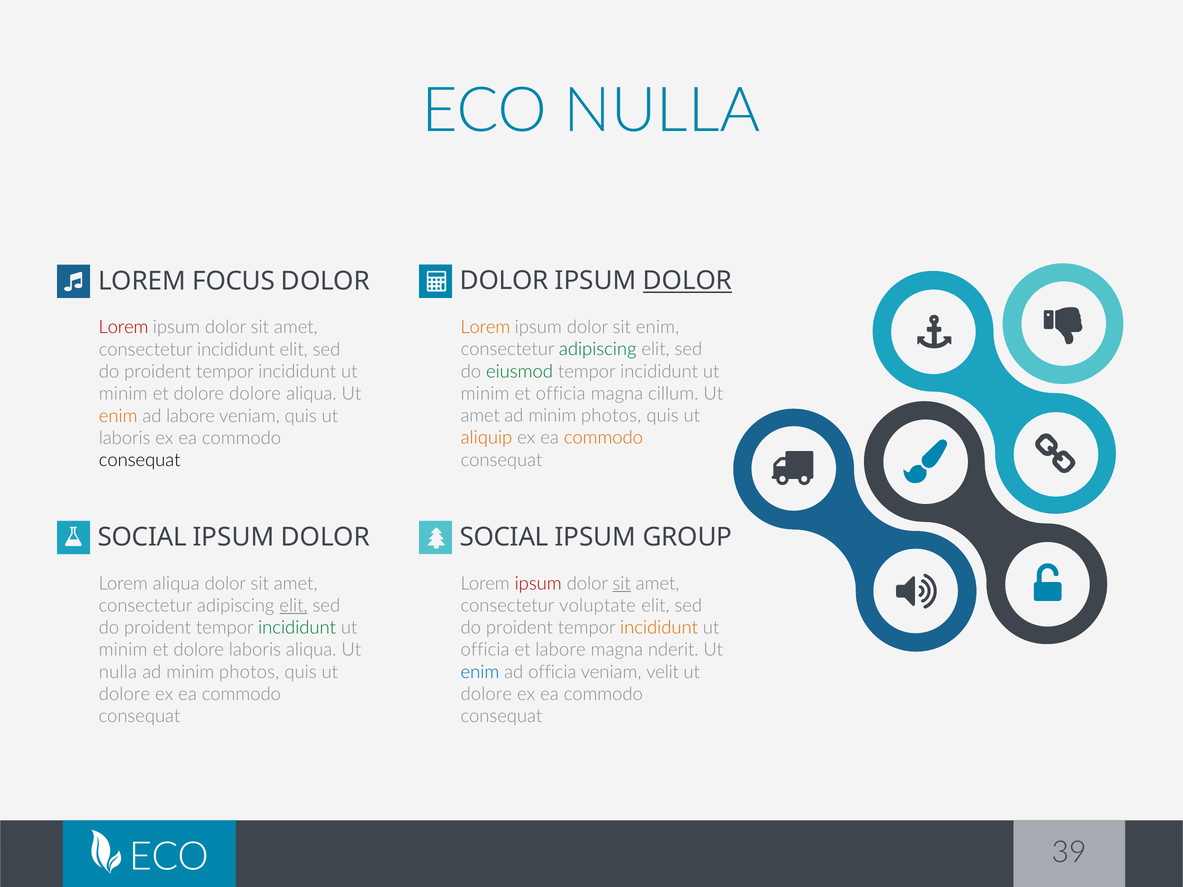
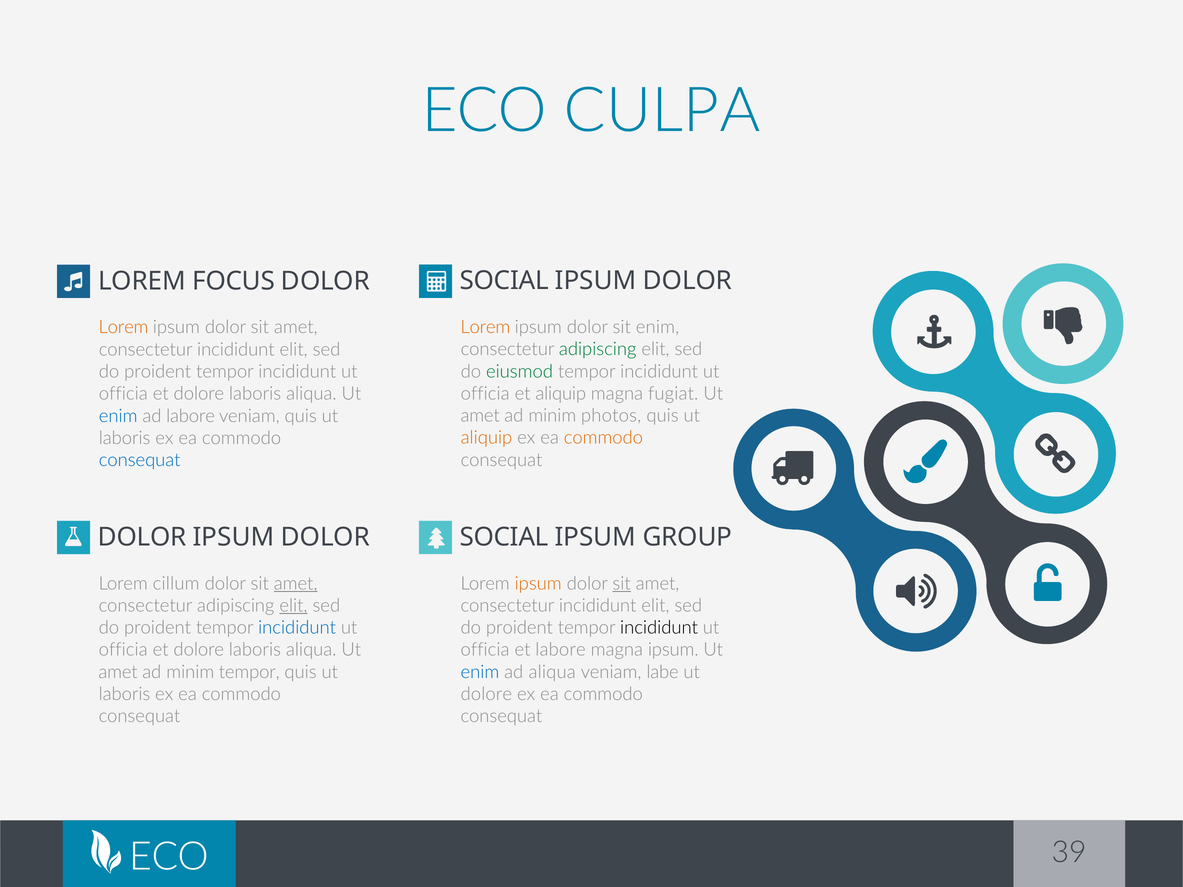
ECO NULLA: NULLA -> CULPA (662, 111)
DOLOR: DOLOR -> SOCIAL (504, 281)
DOLOR underline: present -> none (687, 281)
Lorem colour: red -> orange (123, 327)
minim: minim -> officia (485, 394)
et officia: officia -> aliquip (561, 394)
cillum: cillum -> fugiat (673, 394)
minim: minim -> officia (123, 394)
dolore: dolore -> laboris (255, 394)
enim colour: orange -> blue (118, 416)
consequat colour: black -> blue (140, 460)
SOCIAL: SOCIAL -> DOLOR (142, 537)
ipsum colour: red -> orange (538, 584)
Lorem aliqua: aliqua -> cillum (176, 584)
amet underline: none -> present (296, 584)
voluptate: voluptate -> incididunt (598, 606)
incididunt colour: orange -> black (659, 628)
incididunt colour: green -> blue (297, 628)
minim: minim -> officia (123, 650)
magna nderit: nderit -> ipsum (673, 650)
ad officia: officia -> aliqua (552, 672)
velit: velit -> labe (663, 672)
nulla: nulla -> amet (118, 672)
photos: photos -> tempor (249, 672)
dolore: dolore -> laboris (124, 694)
